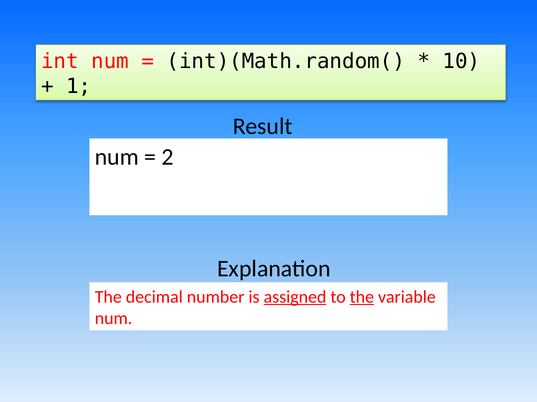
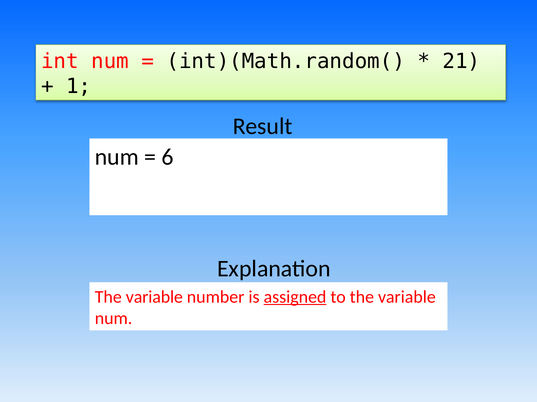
10: 10 -> 21 (461, 61)
2: 2 -> 6 (168, 157)
decimal: decimal -> variable (154, 297)
the underline: present -> none (362, 297)
